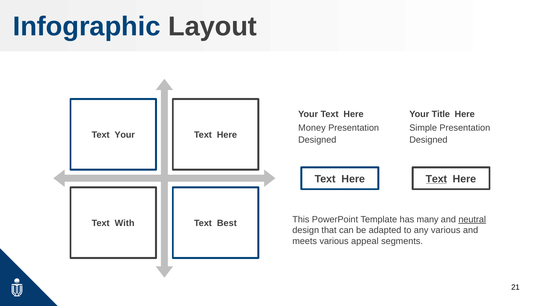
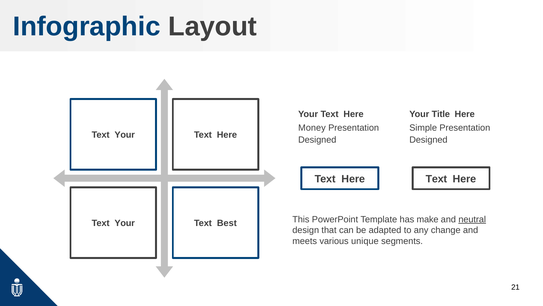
Text underline: present -> none (436, 179)
many: many -> make (428, 219)
With: With -> Your (125, 223)
any various: various -> change (446, 230)
appeal: appeal -> unique (365, 241)
